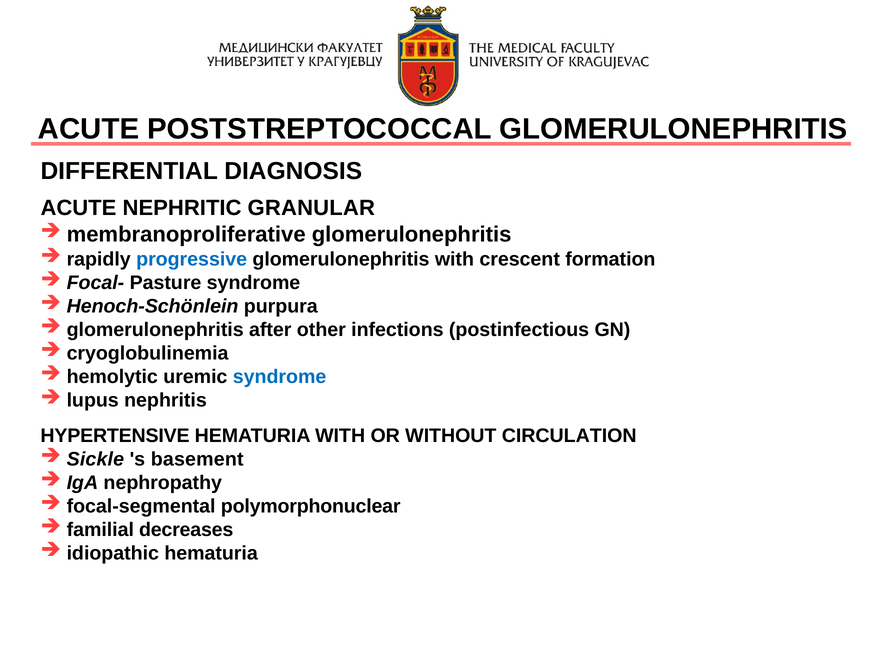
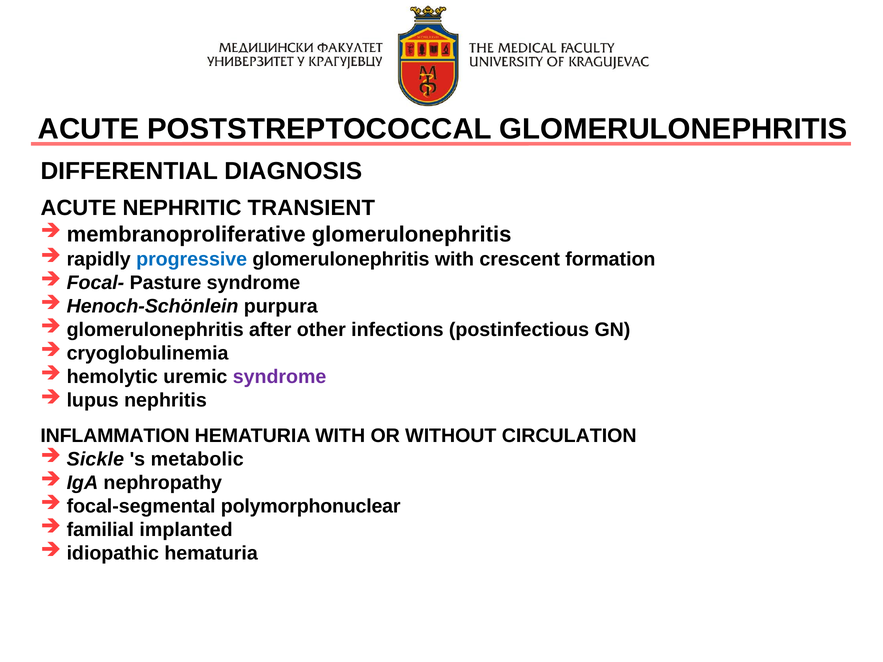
GRANULAR: GRANULAR -> TRANSIENT (311, 208)
syndrome colour: blue -> purple (280, 377)
HYPERTENSIVE: HYPERTENSIVE -> INFLAMMATION (115, 436)
basement: basement -> metabolic (197, 459)
decreases: decreases -> implanted (186, 530)
